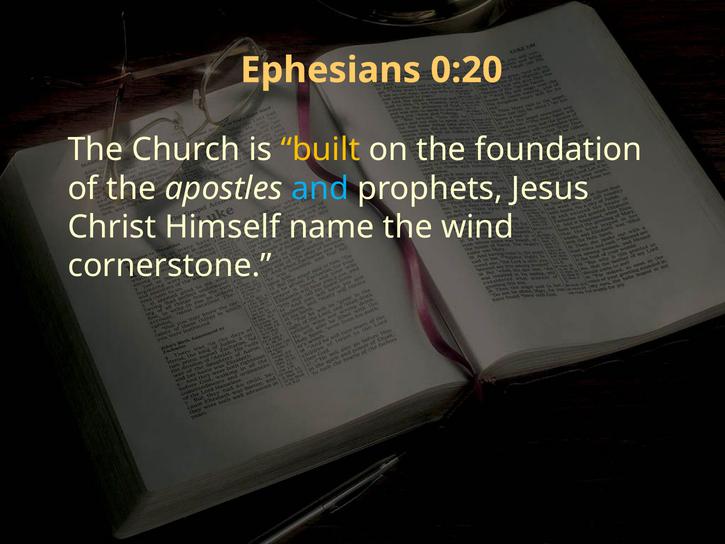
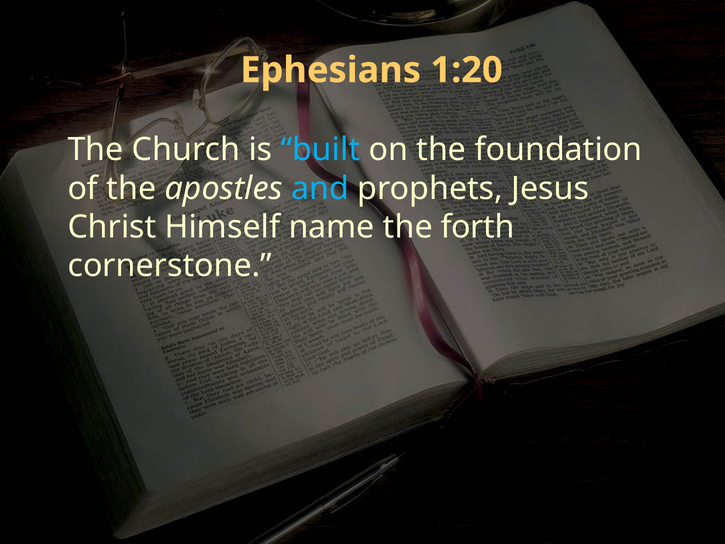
0:20: 0:20 -> 1:20 (467, 70)
built colour: yellow -> light blue (320, 150)
wind: wind -> forth (478, 227)
